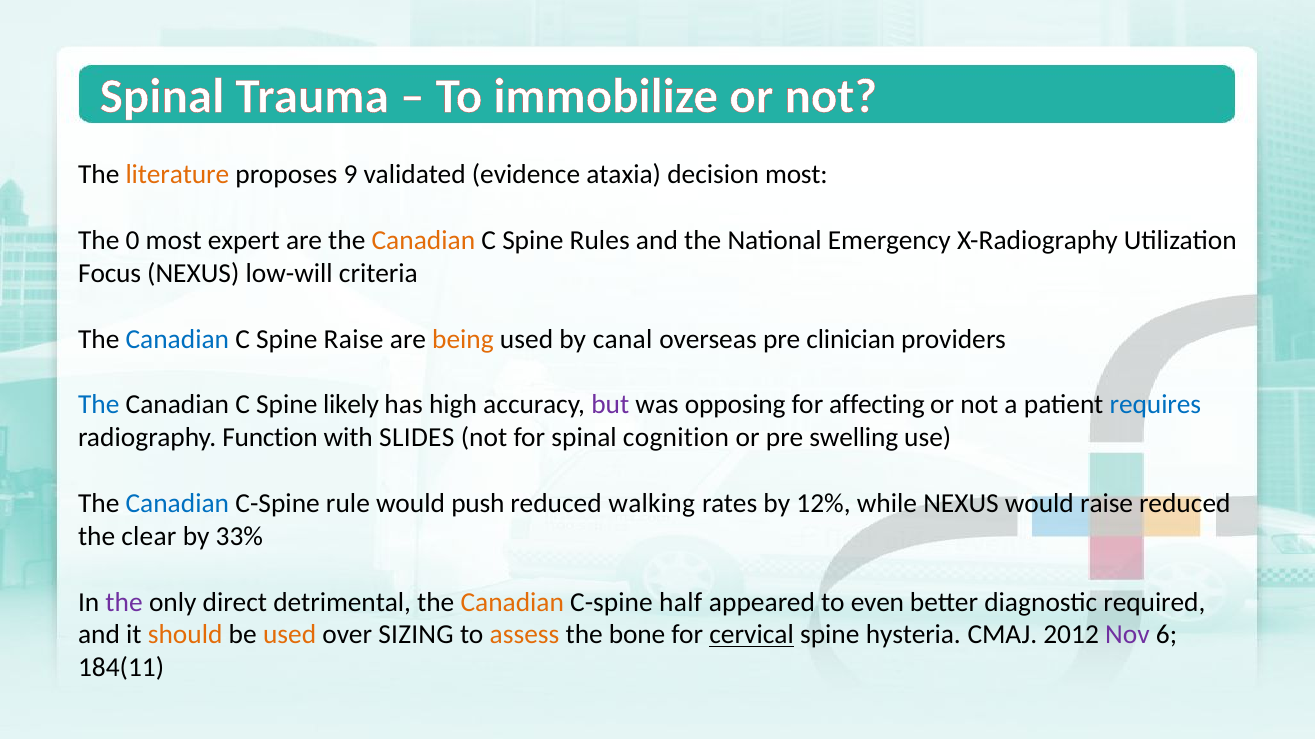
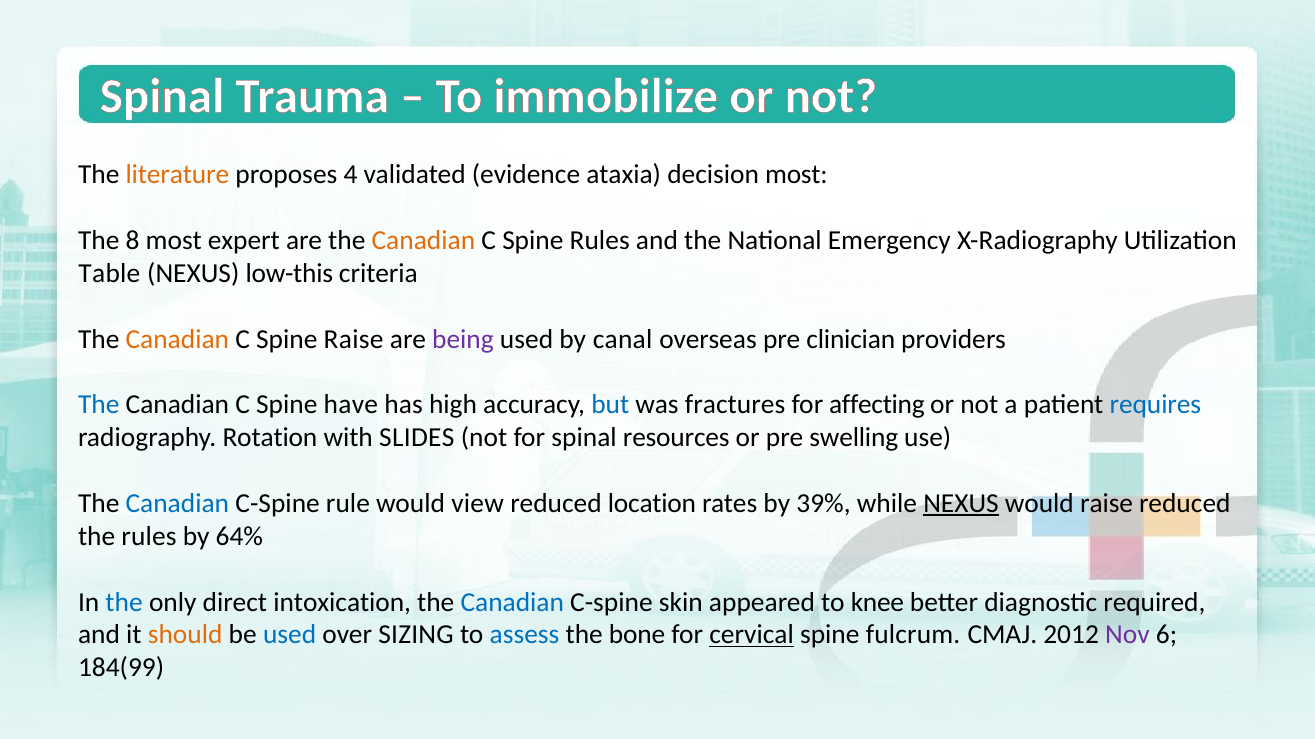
9: 9 -> 4 (351, 175)
0: 0 -> 8 (132, 241)
Focus: Focus -> Table (109, 274)
low-will: low-will -> low-this (289, 274)
Canadian colour: blue -> orange (177, 339)
being colour: orange -> purple (463, 339)
likely: likely -> have (351, 405)
but colour: purple -> blue (610, 405)
opposing: opposing -> fractures (735, 405)
Function: Function -> Rotation (270, 438)
cognition: cognition -> resources (676, 438)
push: push -> view (478, 504)
walking: walking -> location (652, 504)
12%: 12% -> 39% (823, 504)
NEXUS underline: none -> present (961, 504)
the clear: clear -> rules (149, 537)
33%: 33% -> 64% (239, 537)
the colour: purple -> blue (124, 603)
detrimental: detrimental -> intoxication (342, 603)
Canadian colour: orange -> blue (512, 603)
half: half -> skin (681, 603)
even: even -> knee (877, 603)
used colour: orange -> blue (290, 635)
assess colour: orange -> blue (525, 635)
hysteria: hysteria -> fulcrum (913, 635)
184(11: 184(11 -> 184(99 (121, 668)
